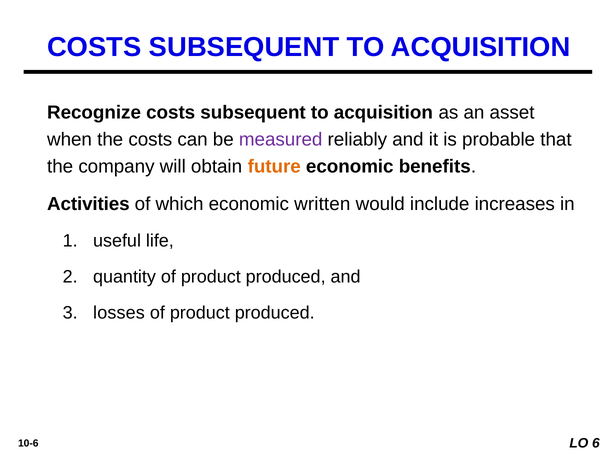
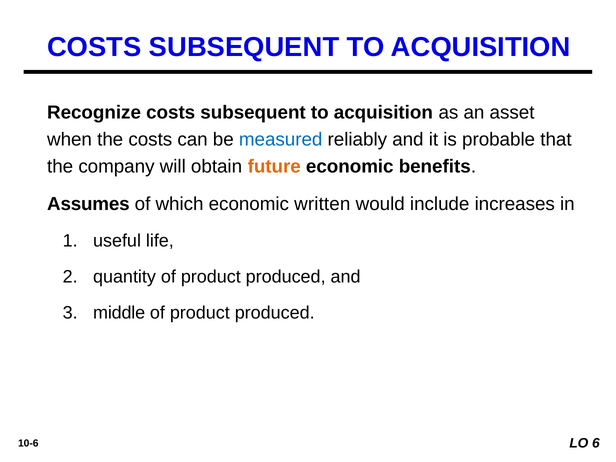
measured colour: purple -> blue (281, 140)
Activities: Activities -> Assumes (88, 204)
losses: losses -> middle (119, 313)
